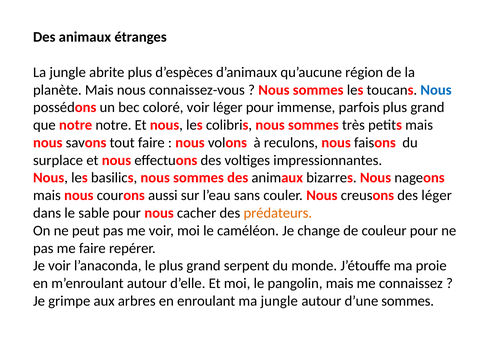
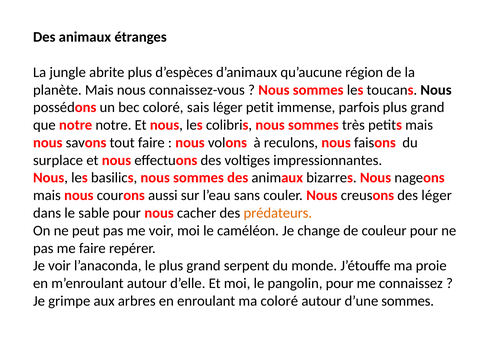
Nous colour: blue -> black (436, 90)
coloré voir: voir -> sais (198, 107)
léger pour: pour -> petit (260, 107)
pangolin mais: mais -> pour (340, 283)
ma jungle: jungle -> coloré (279, 301)
